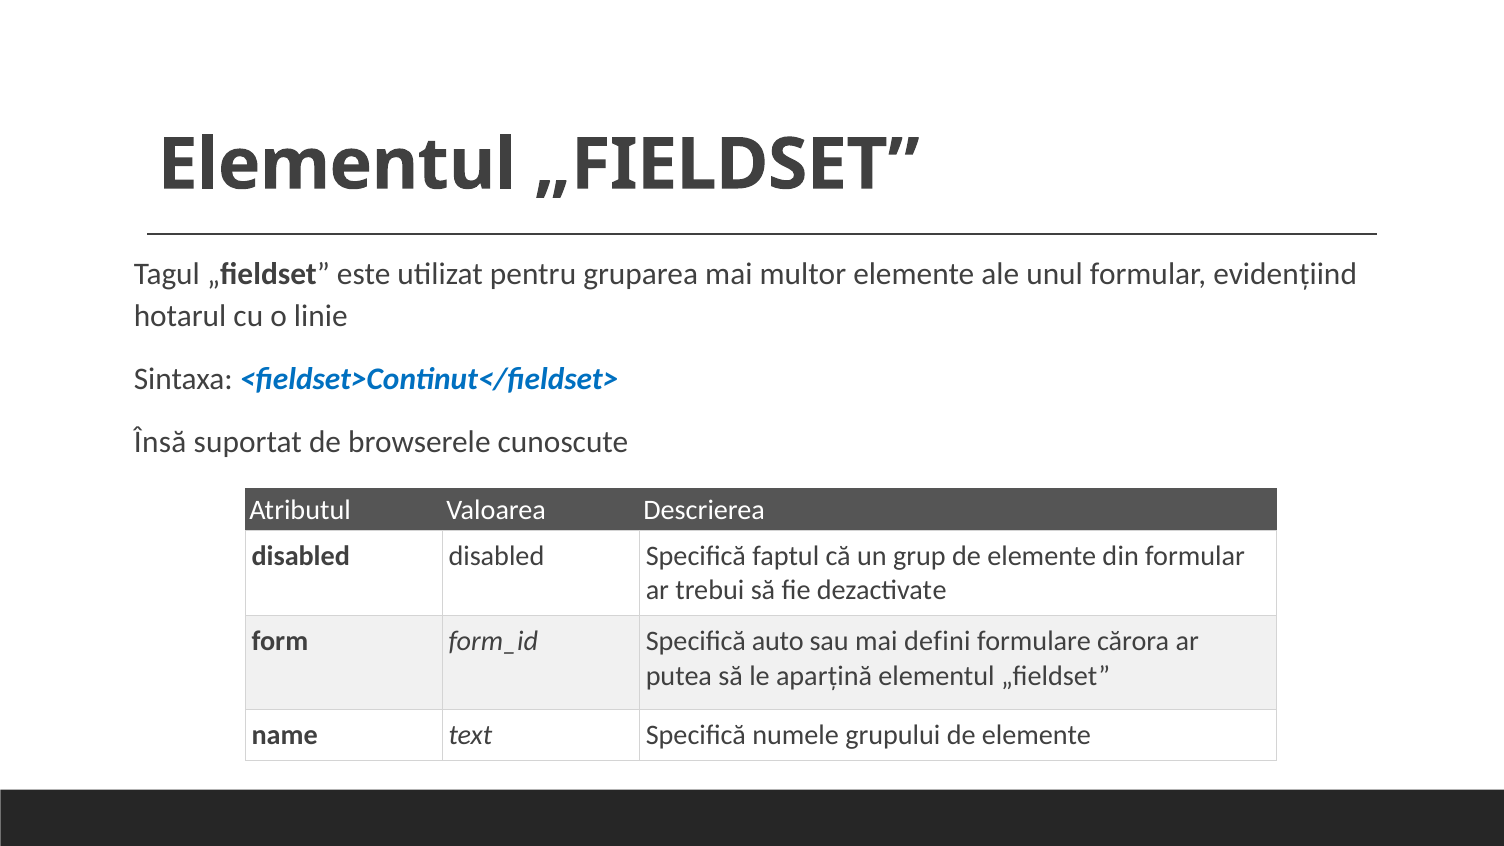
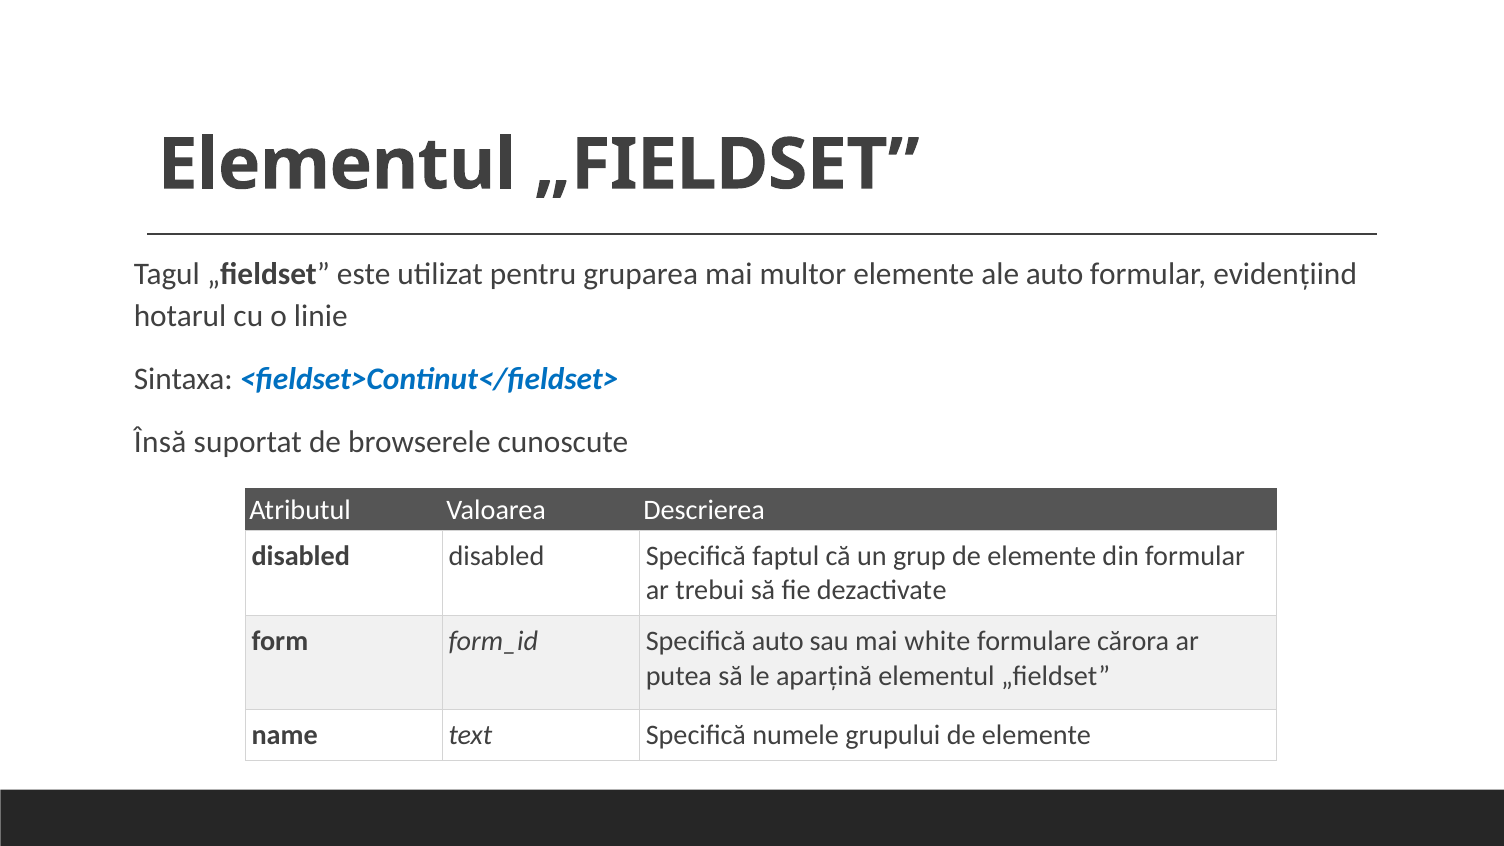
ale unul: unul -> auto (1055, 275)
defini: defini -> white (937, 641)
